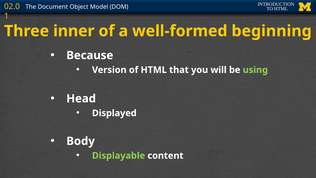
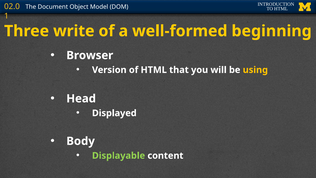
inner: inner -> write (74, 31)
Because: Because -> Browser (90, 55)
using colour: light green -> yellow (255, 70)
